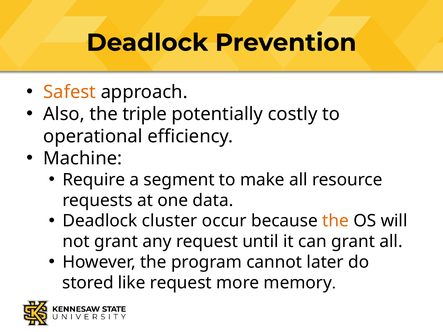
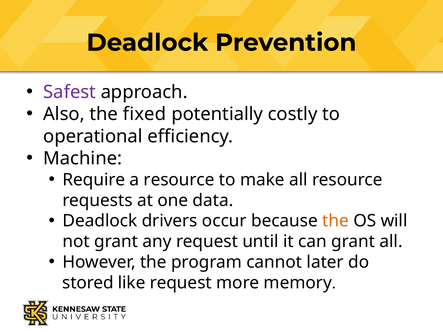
Safest colour: orange -> purple (70, 92)
triple: triple -> fixed (145, 114)
a segment: segment -> resource (179, 180)
cluster: cluster -> drivers (170, 221)
